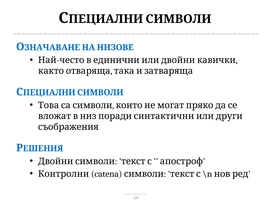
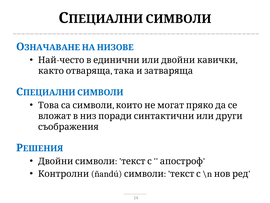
catena: catena -> ñandú (108, 173)
